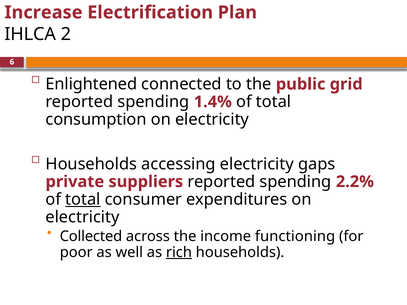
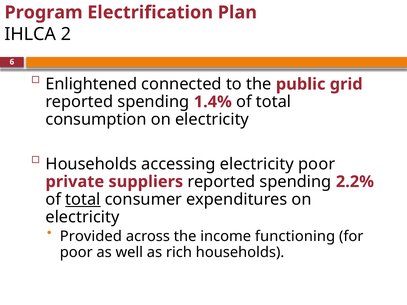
Increase: Increase -> Program (44, 12)
electricity gaps: gaps -> poor (317, 164)
Collected: Collected -> Provided (91, 237)
rich underline: present -> none (179, 252)
